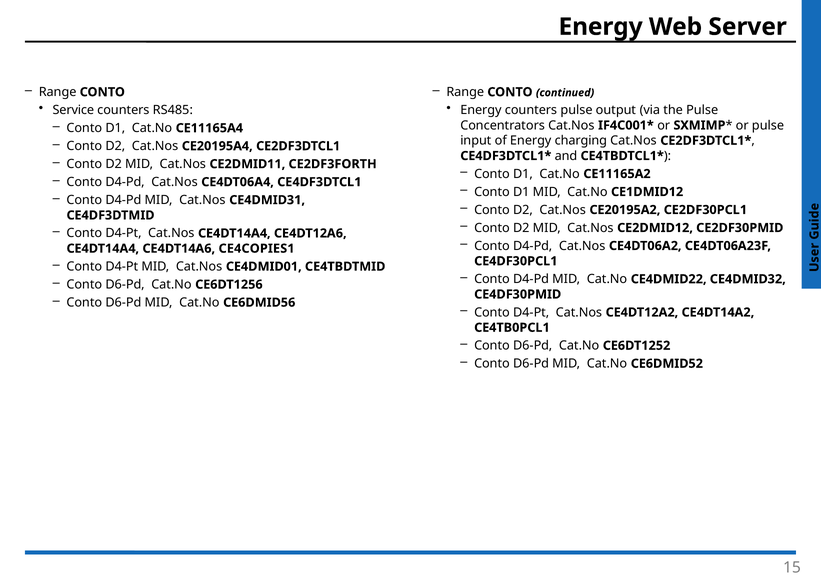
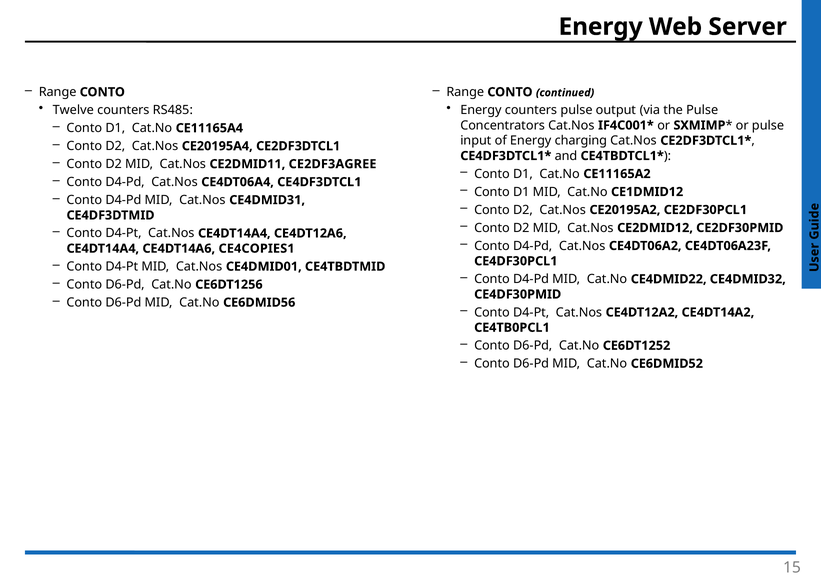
Service: Service -> Twelve (73, 110)
CE2DF3FORTH: CE2DF3FORTH -> CE2DF3AGREE (333, 164)
